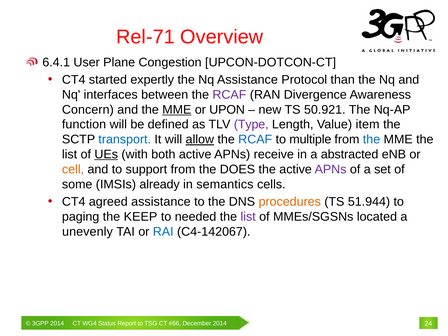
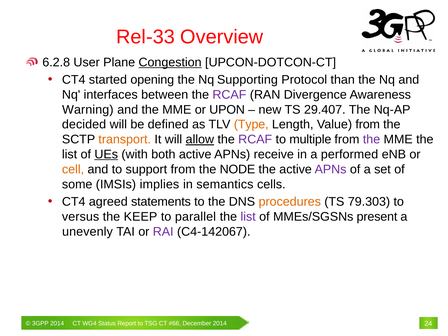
Rel-71: Rel-71 -> Rel-33 (145, 37)
6.4.1: 6.4.1 -> 6.2.8 (56, 62)
Congestion underline: none -> present (170, 62)
expertly: expertly -> opening (152, 80)
Nq Assistance: Assistance -> Supporting (247, 80)
Concern: Concern -> Warning (88, 110)
MME underline: present -> none (177, 110)
50.921: 50.921 -> 29.407 (325, 110)
function: function -> decided (84, 125)
Type colour: purple -> orange (251, 125)
Value item: item -> from (368, 125)
transport colour: blue -> orange (125, 139)
RCAF colour: blue -> purple (255, 139)
the colour: blue -> purple (372, 139)
abstracted: abstracted -> performed (350, 154)
DOES: DOES -> NODE (237, 169)
already: already -> implies (159, 184)
agreed assistance: assistance -> statements (161, 202)
51.944: 51.944 -> 79.303 (369, 202)
paging: paging -> versus (81, 217)
needed: needed -> parallel (196, 217)
located: located -> present (377, 217)
RAI colour: blue -> purple (163, 232)
